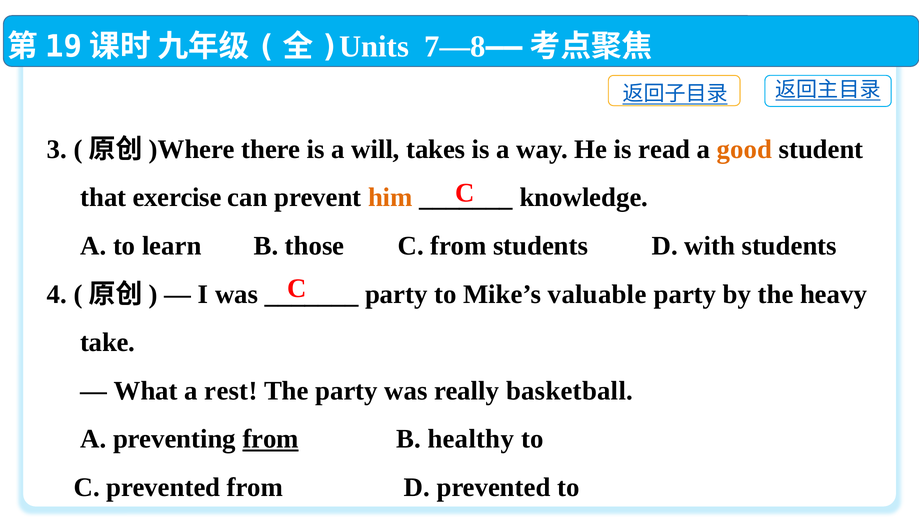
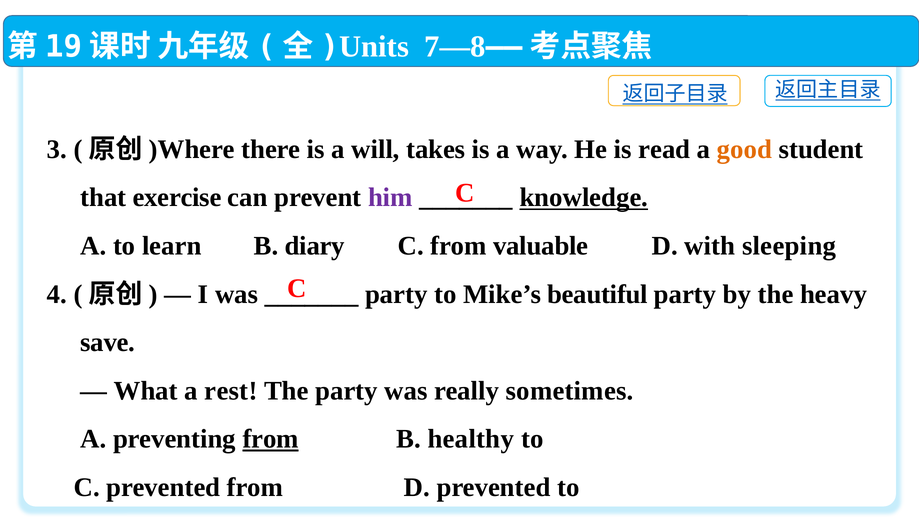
him colour: orange -> purple (390, 198)
knowledge underline: none -> present (584, 198)
those: those -> diary (315, 246)
from students: students -> valuable (541, 246)
with students: students -> sleeping (789, 246)
valuable: valuable -> beautiful (598, 294)
take: take -> save (108, 342)
basketball: basketball -> sometimes (570, 391)
